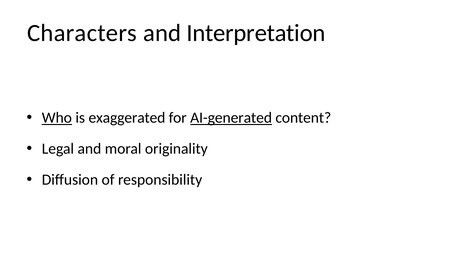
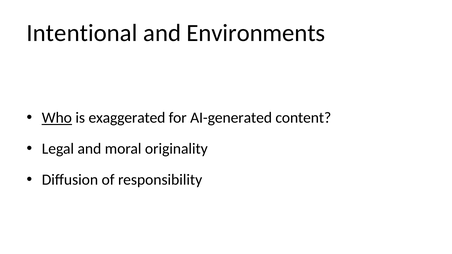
Characters: Characters -> Intentional (82, 33)
Interpretation: Interpretation -> Environments (256, 33)
AI-generated underline: present -> none (231, 118)
